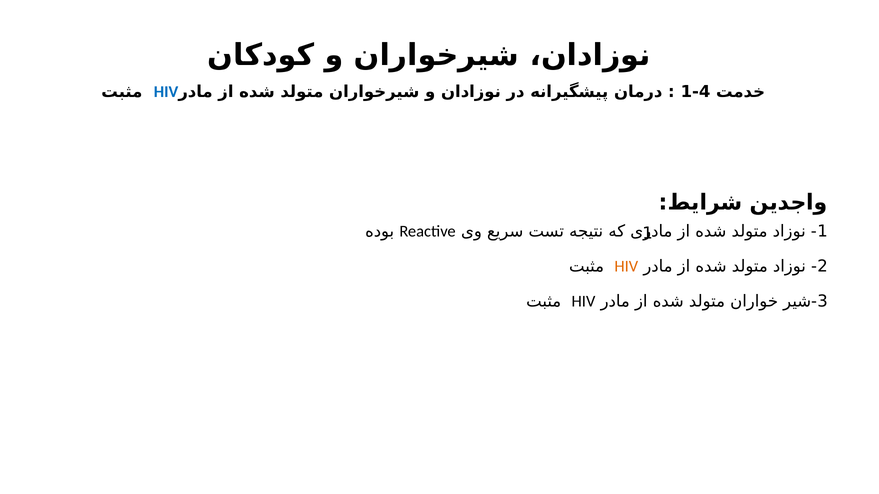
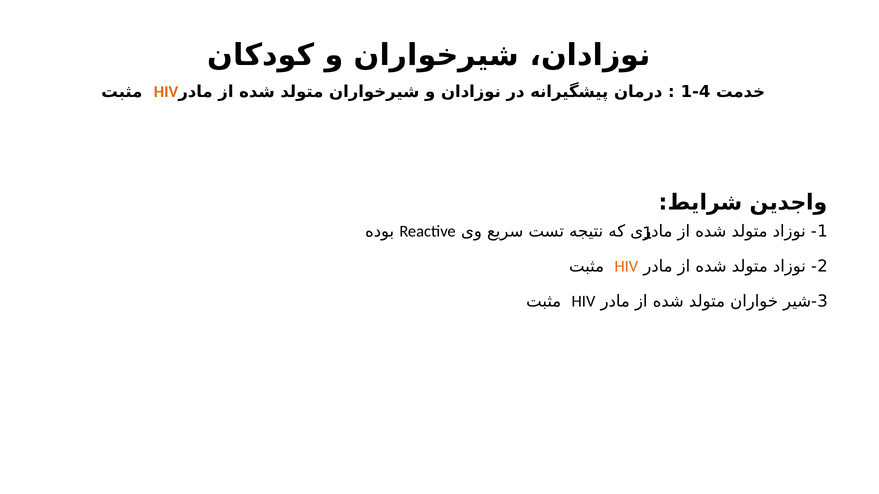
HIV colour: blue -> orange (166, 92)
